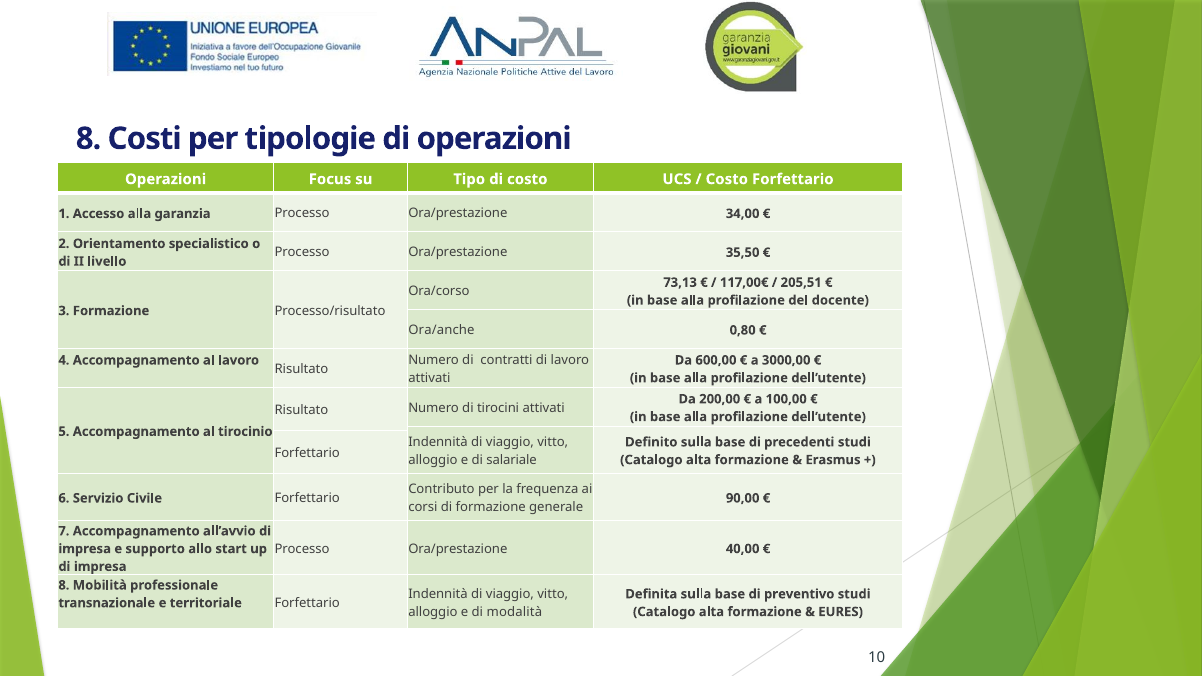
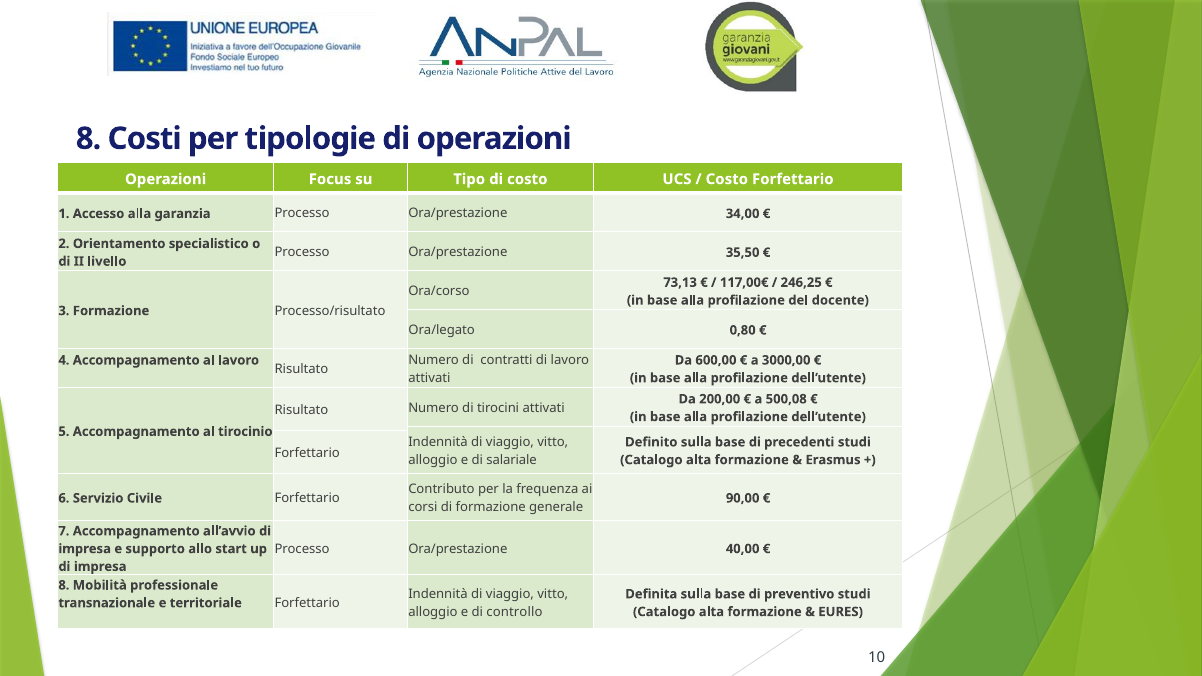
205,51: 205,51 -> 246,25 (801, 283)
Ora/anche: Ora/anche -> Ora/legato (442, 330)
100,00: 100,00 -> 500,08 (786, 399)
modalità: modalità -> controllo (514, 612)
